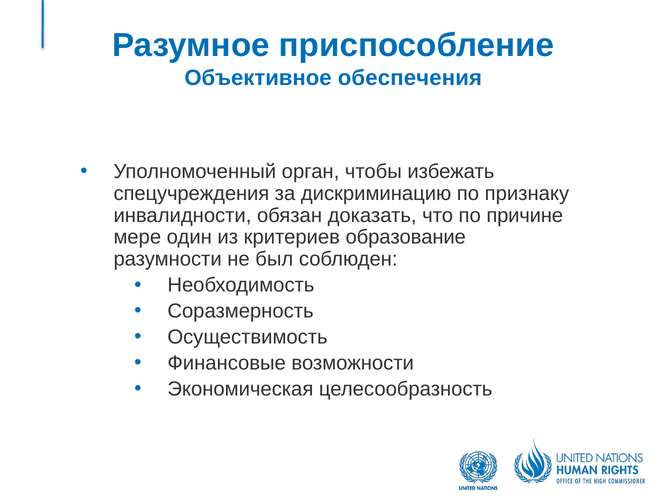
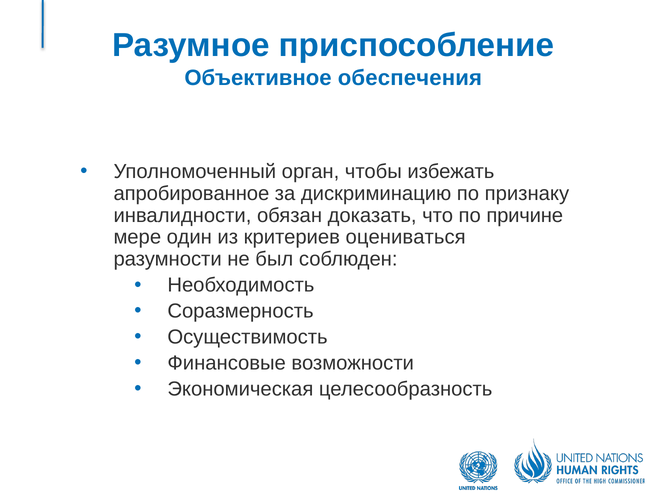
спецучреждения: спецучреждения -> апробированное (191, 193)
образование: образование -> оцениваться (406, 237)
